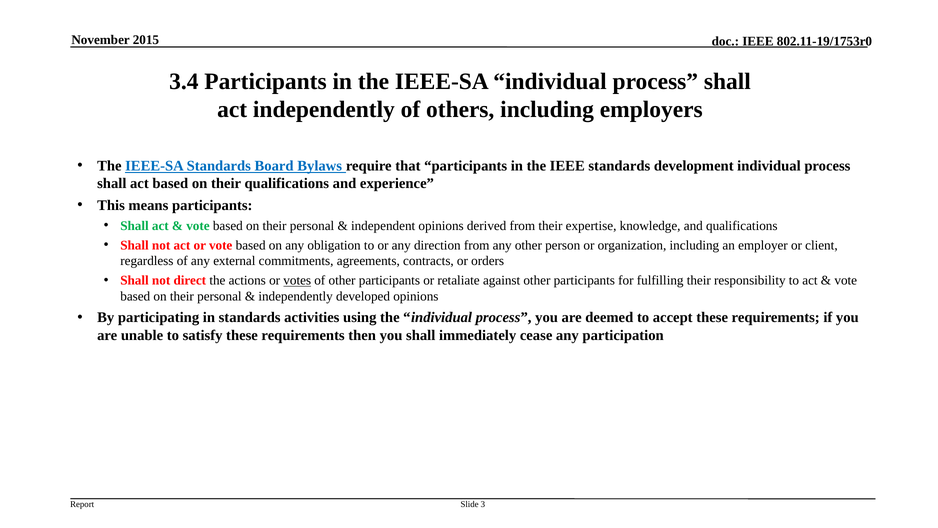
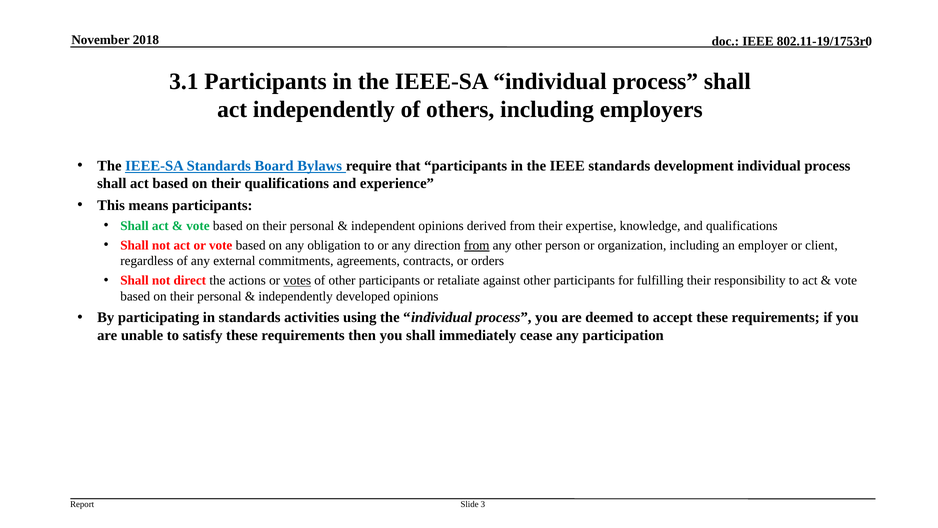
2015: 2015 -> 2018 (146, 40)
3.4: 3.4 -> 3.1 (184, 81)
from underline: none -> present (477, 245)
